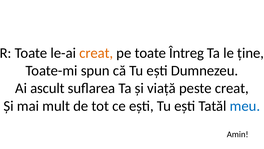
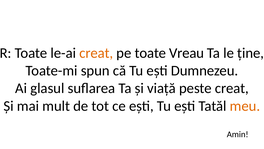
Întreg: Întreg -> Vreau (187, 53)
ascult: ascult -> glasul (47, 88)
meu colour: blue -> orange (245, 106)
